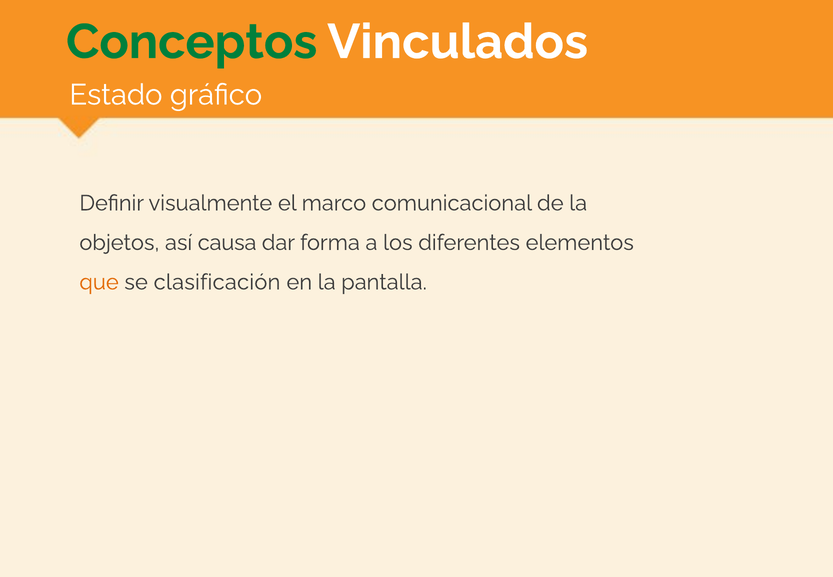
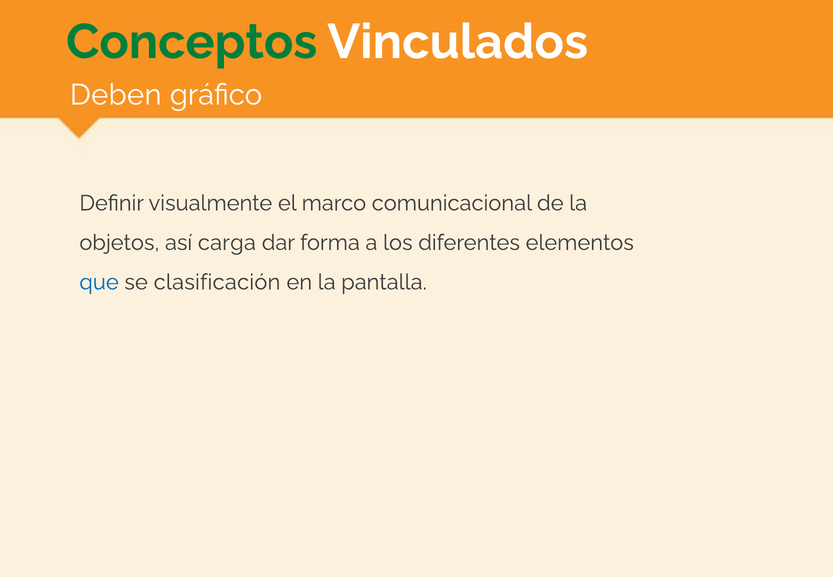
Estado: Estado -> Deben (116, 95)
causa: causa -> carga (227, 243)
que colour: orange -> blue (99, 282)
